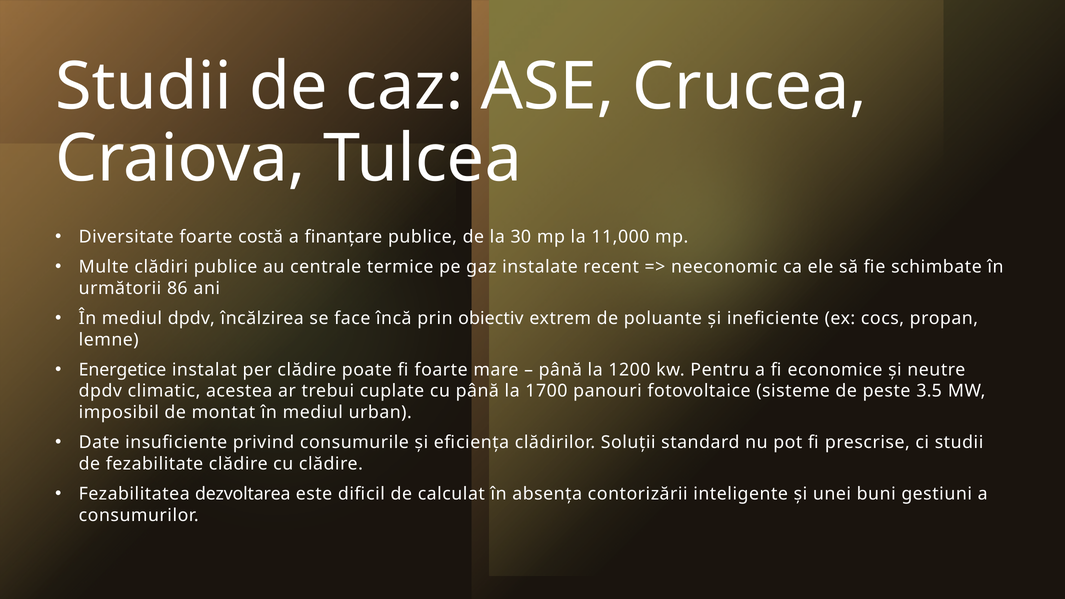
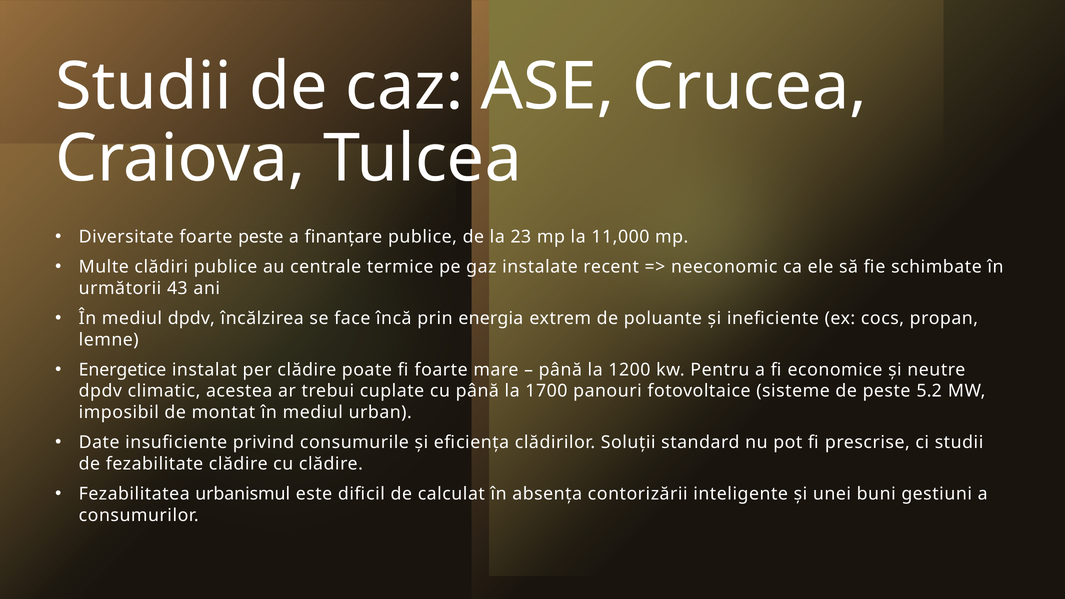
foarte costă: costă -> peste (261, 237)
30: 30 -> 23 (521, 237)
86: 86 -> 43 (177, 288)
obiectiv: obiectiv -> energia (491, 318)
3.5: 3.5 -> 5.2 (929, 391)
dezvoltarea: dezvoltarea -> urbanismul (243, 494)
